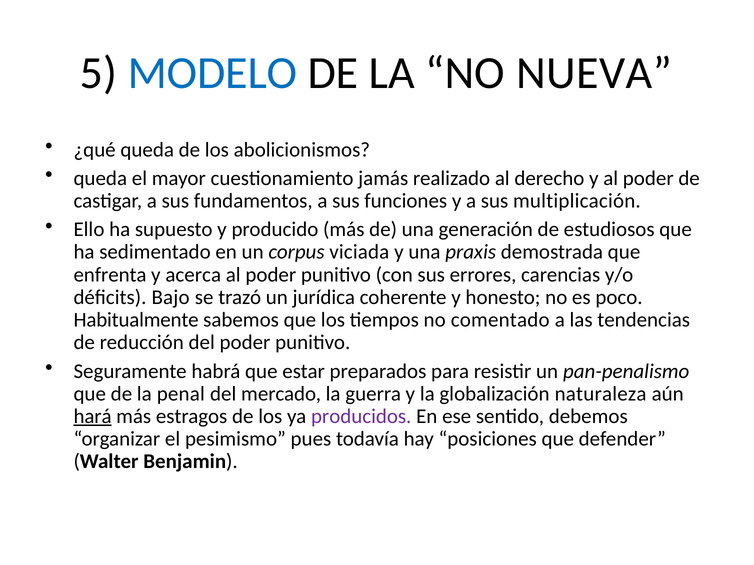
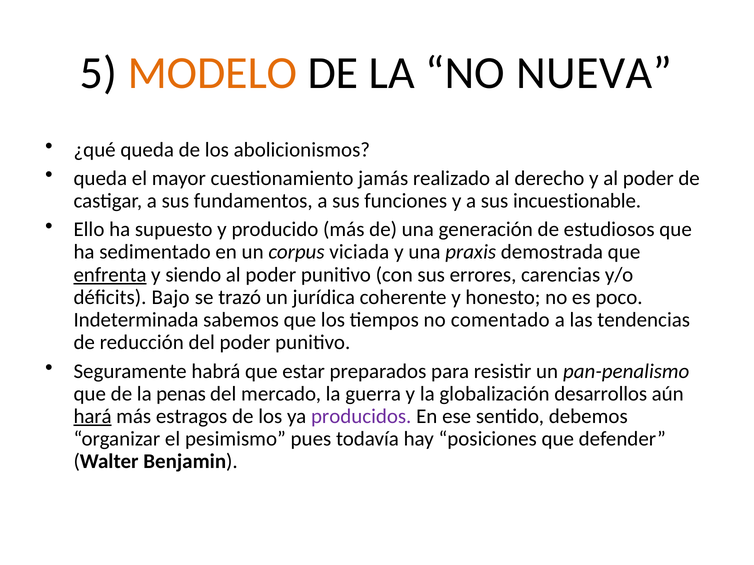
MODELO colour: blue -> orange (212, 73)
multiplicación: multiplicación -> incuestionable (577, 201)
enfrenta underline: none -> present (110, 275)
acerca: acerca -> siendo (193, 275)
Habitualmente: Habitualmente -> Indeterminada (136, 320)
penal: penal -> penas (181, 394)
naturaleza: naturaleza -> desarrollos (601, 394)
